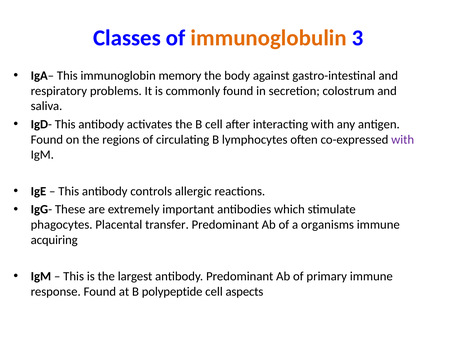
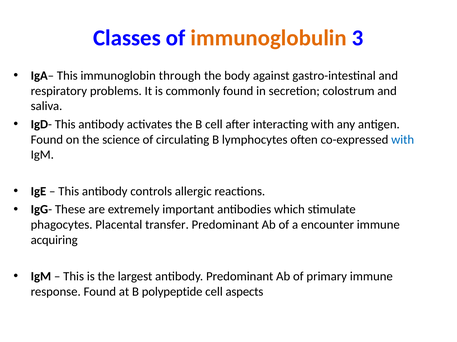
memory: memory -> through (180, 76)
regions: regions -> science (121, 140)
with colour: purple -> blue (403, 140)
organisms: organisms -> encounter (328, 225)
